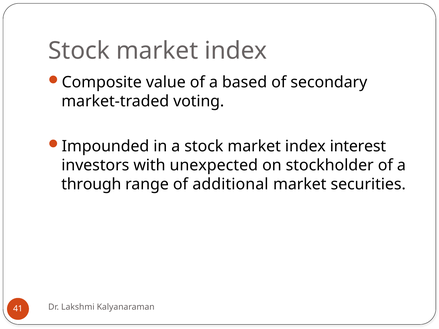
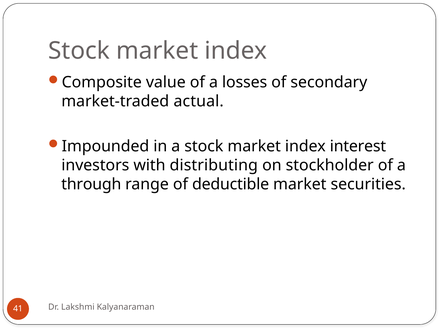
based: based -> losses (245, 82)
voting: voting -> actual (199, 101)
unexpected: unexpected -> distributing (214, 165)
additional: additional -> deductible (231, 184)
